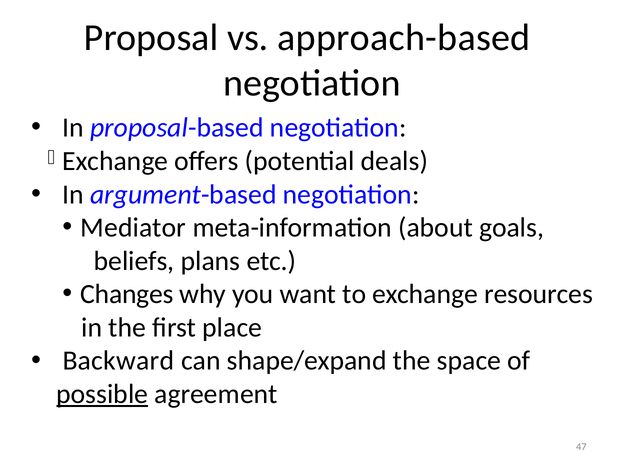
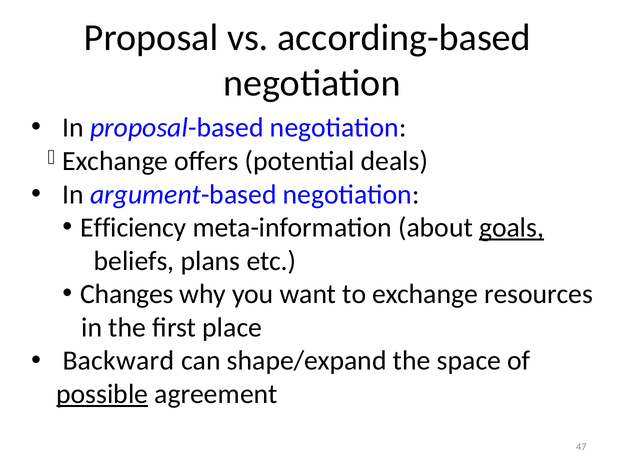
approach-based: approach-based -> according-based (404, 38)
Mediator: Mediator -> Efficiency (133, 228)
goals underline: none -> present (512, 228)
